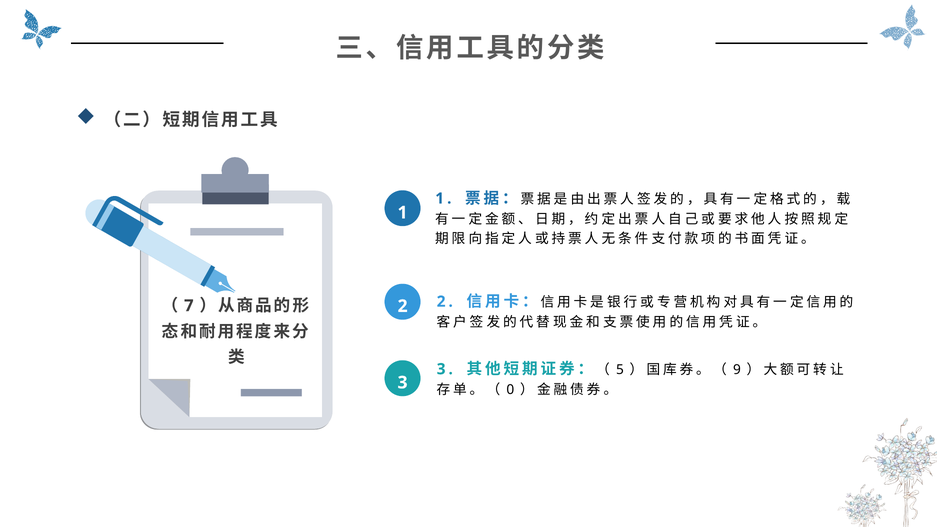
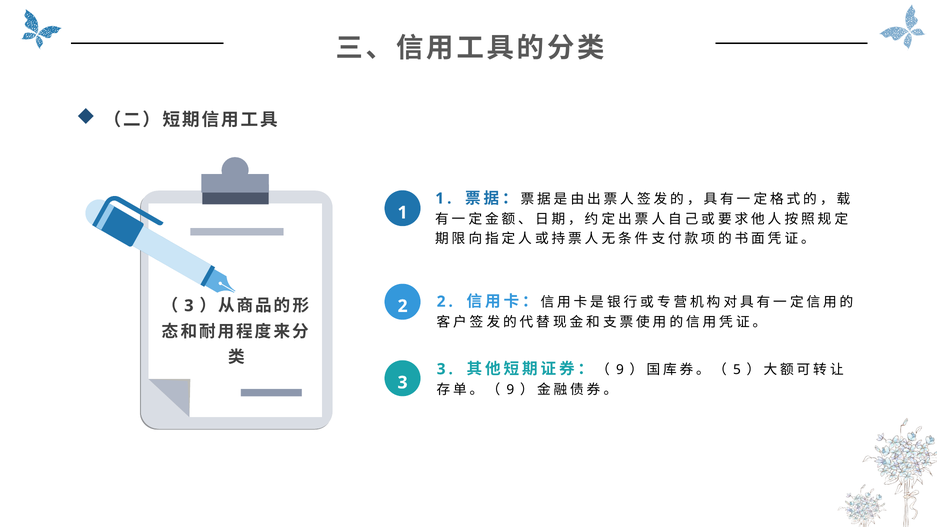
7: 7 -> 3 (189, 306)
5: 5 -> 9 (620, 370)
9: 9 -> 5 (737, 370)
0: 0 -> 9 (510, 390)
